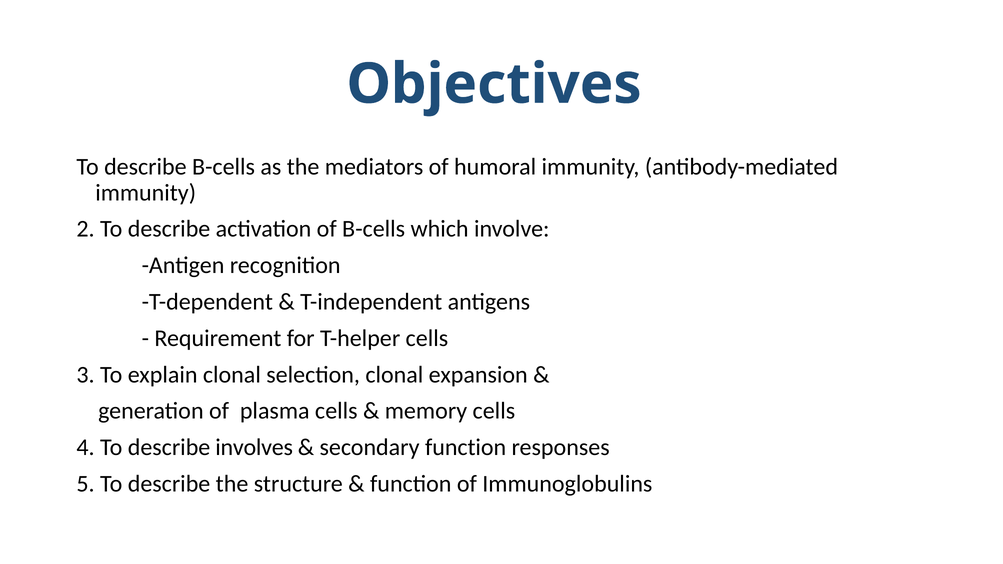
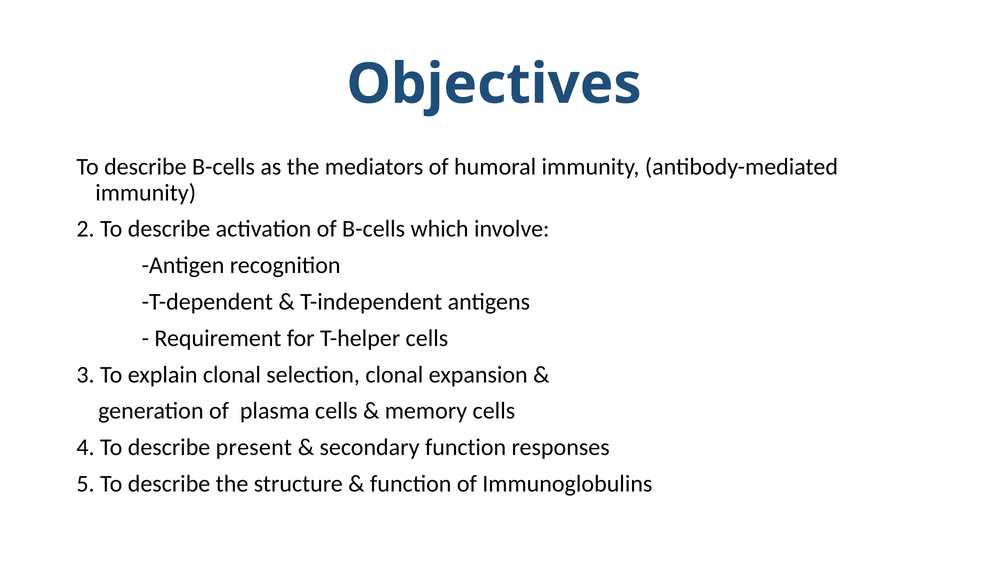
involves: involves -> present (254, 448)
